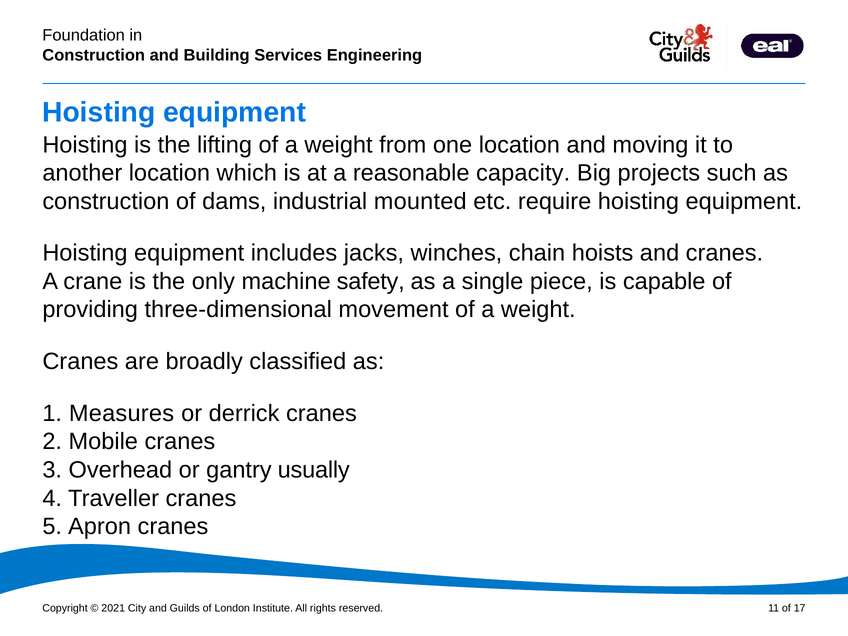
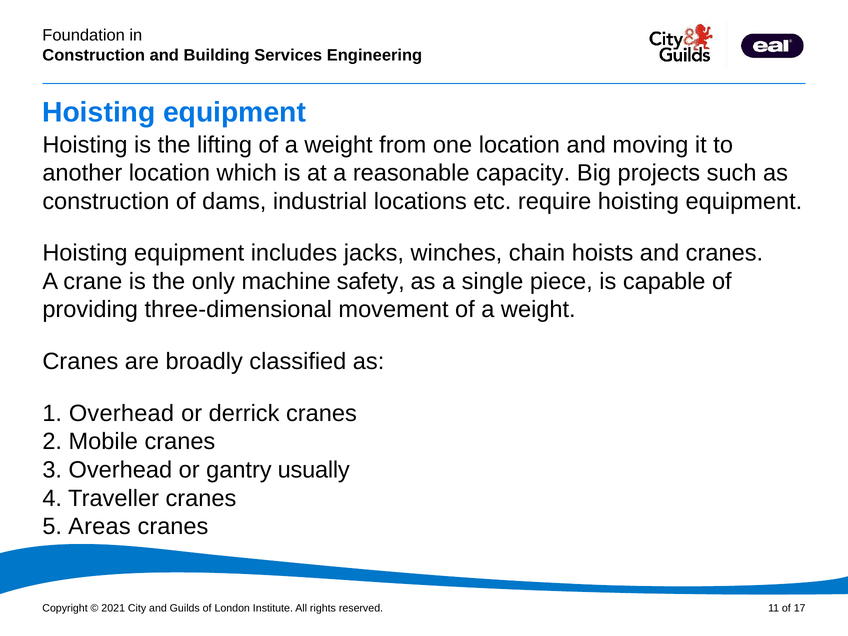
mounted: mounted -> locations (420, 201)
1 Measures: Measures -> Overhead (122, 413)
Apron: Apron -> Areas (99, 527)
